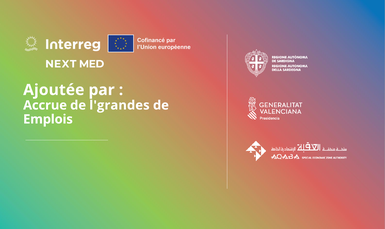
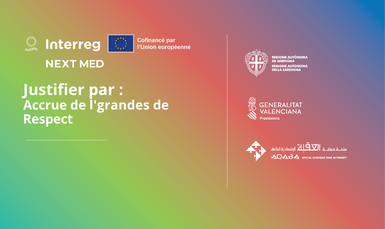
Ajoutée: Ajoutée -> Justifier (54, 90)
Emplois: Emplois -> Respect (48, 119)
